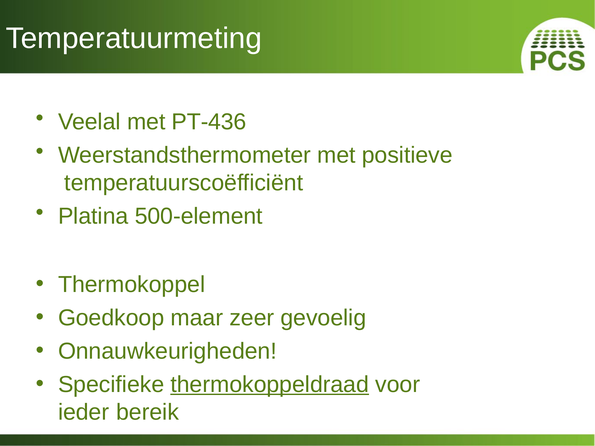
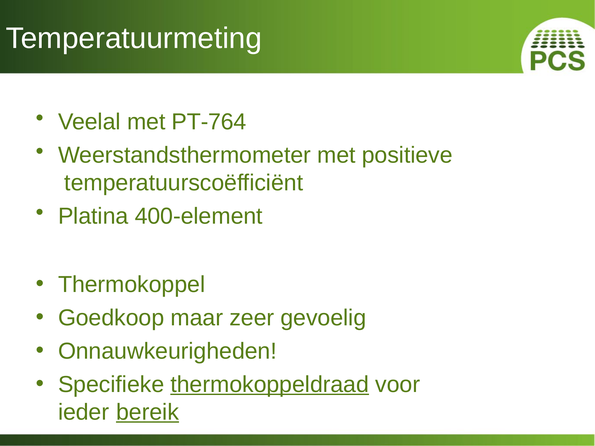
PT-436: PT-436 -> PT-764 (209, 122)
500-element: 500-element -> 400-element (199, 216)
bereik underline: none -> present (148, 412)
